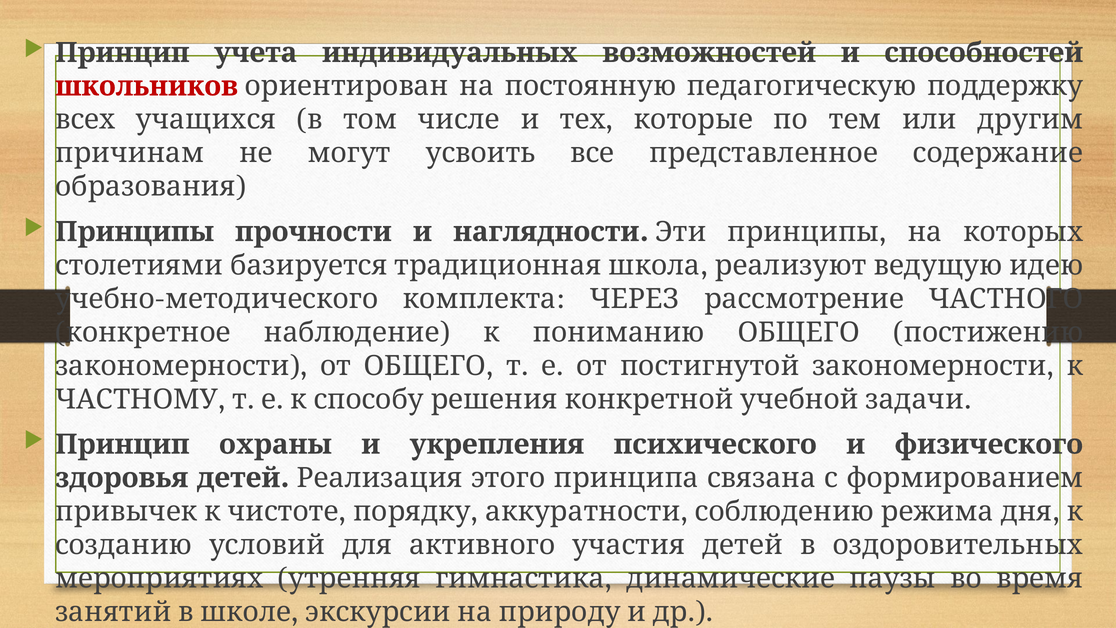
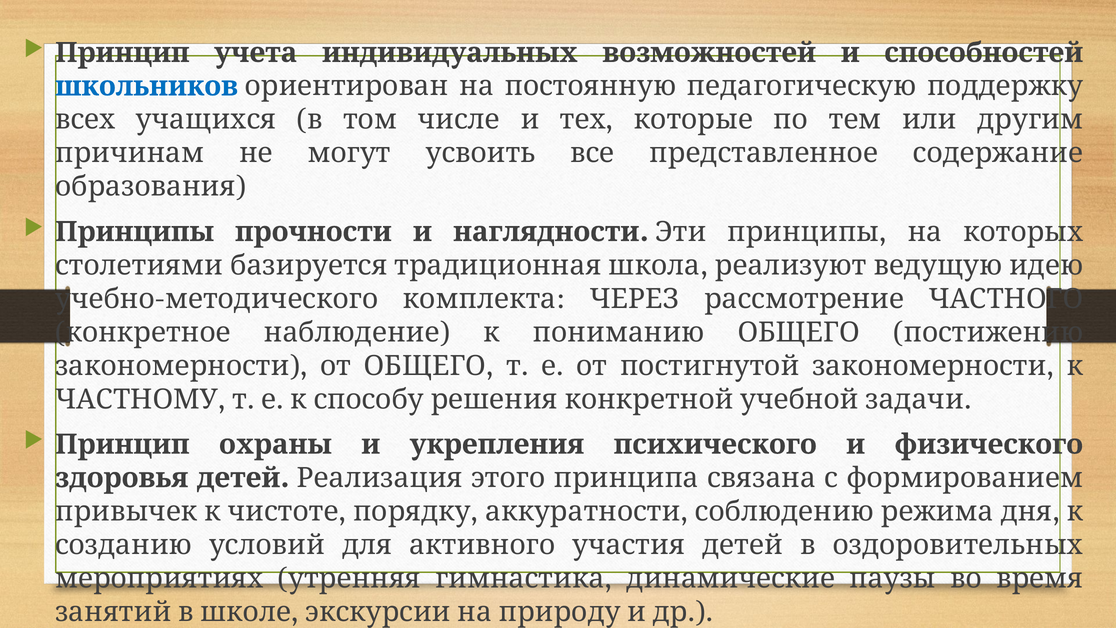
школьников colour: red -> blue (147, 86)
